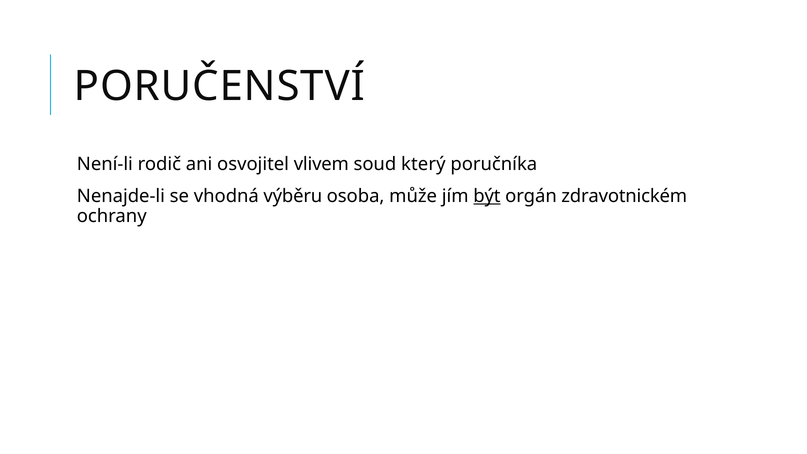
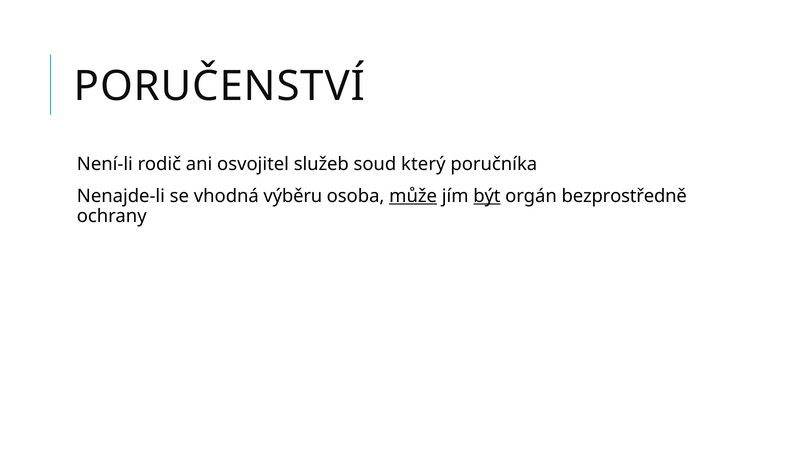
vlivem: vlivem -> služeb (321, 164)
může underline: none -> present (413, 196)
zdravotnickém: zdravotnickém -> bezprostředně (624, 196)
